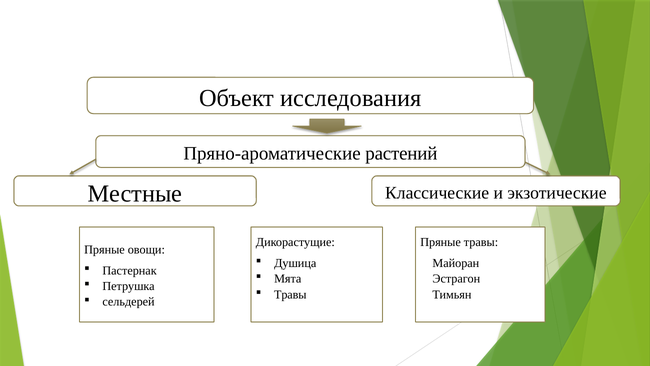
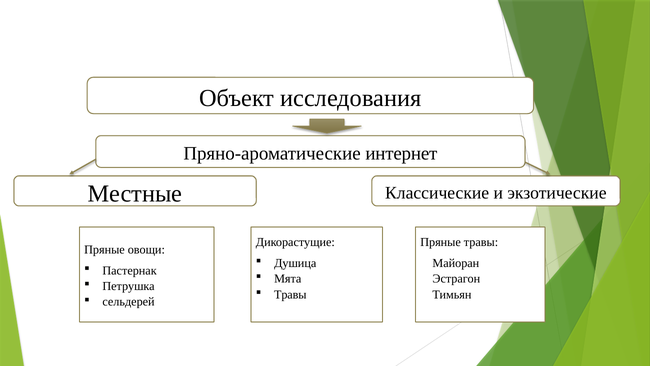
растений: растений -> интернет (401, 153)
